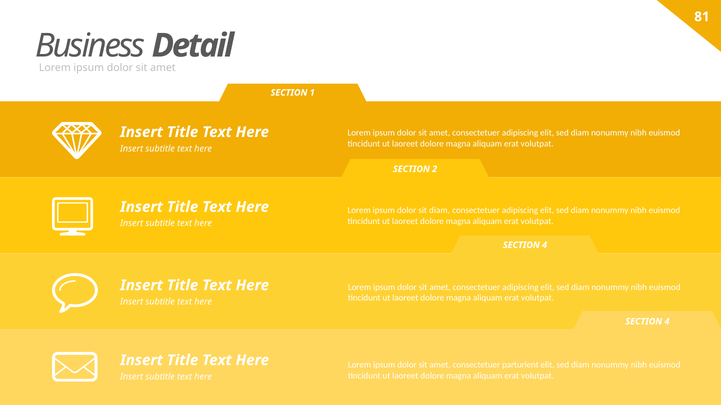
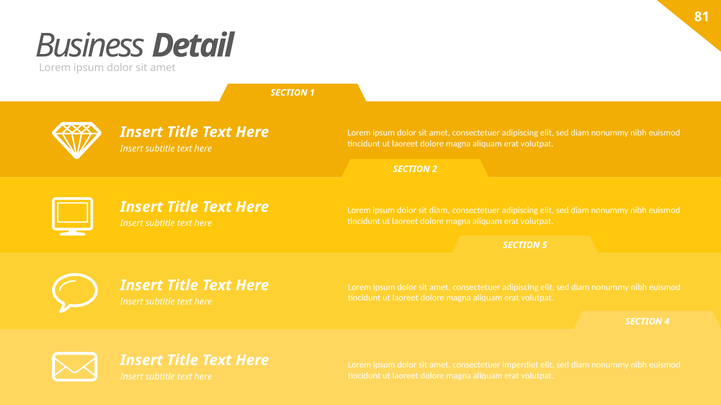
4: 4 -> 5 (545, 245)
parturient: parturient -> imperdiet (520, 365)
